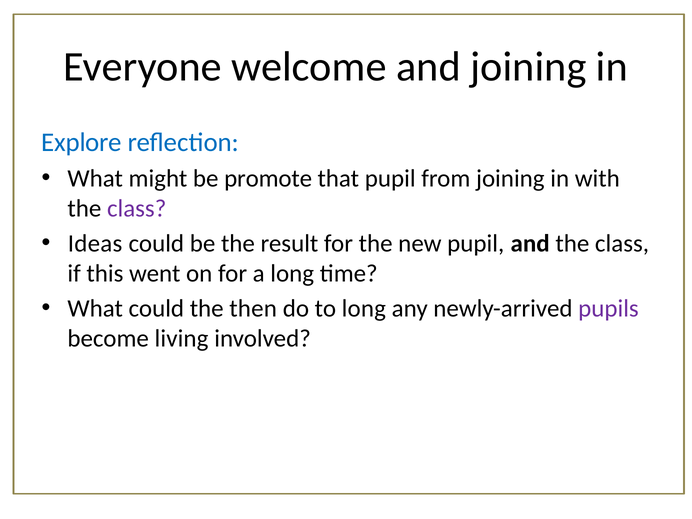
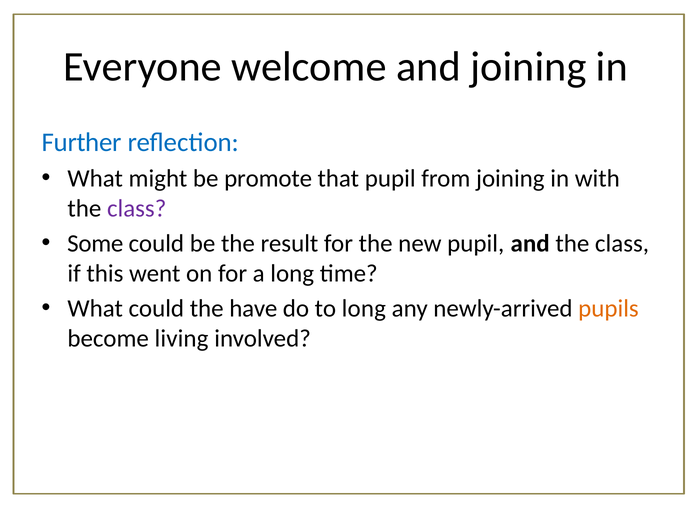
Explore: Explore -> Further (82, 143)
Ideas: Ideas -> Some (95, 244)
then: then -> have (253, 308)
pupils colour: purple -> orange (608, 308)
